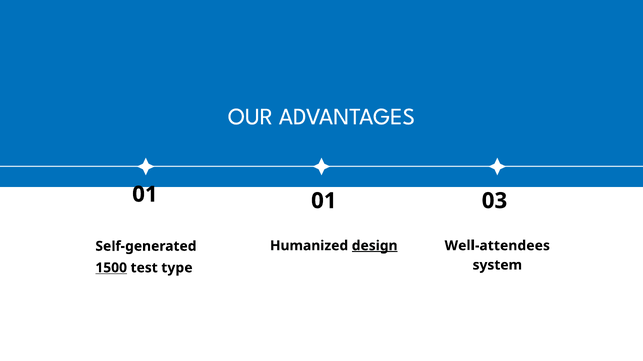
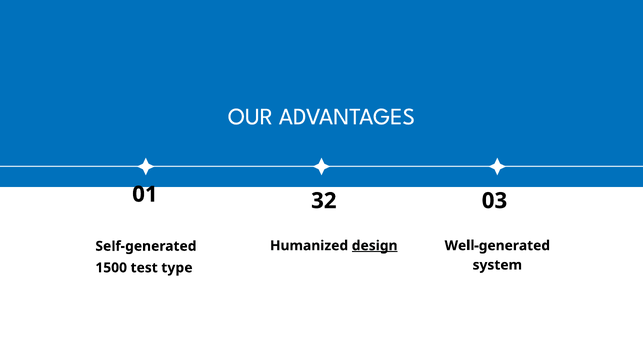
01 01: 01 -> 32 (324, 201)
Well-attendees: Well-attendees -> Well-generated (497, 246)
1500 underline: present -> none (111, 268)
